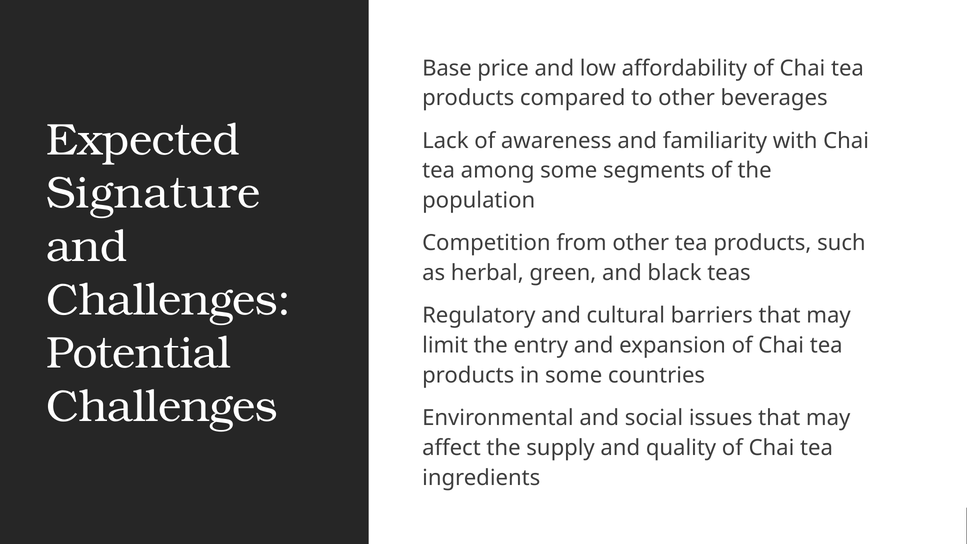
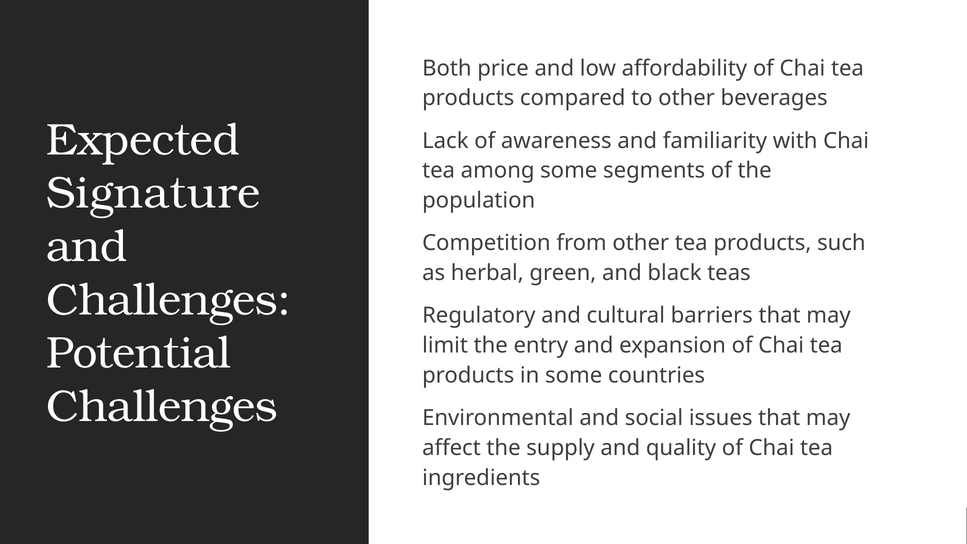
Base: Base -> Both (447, 68)
